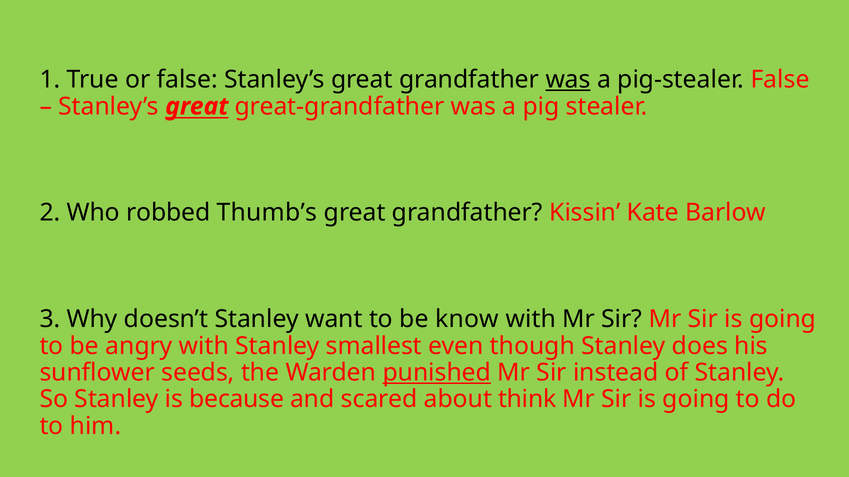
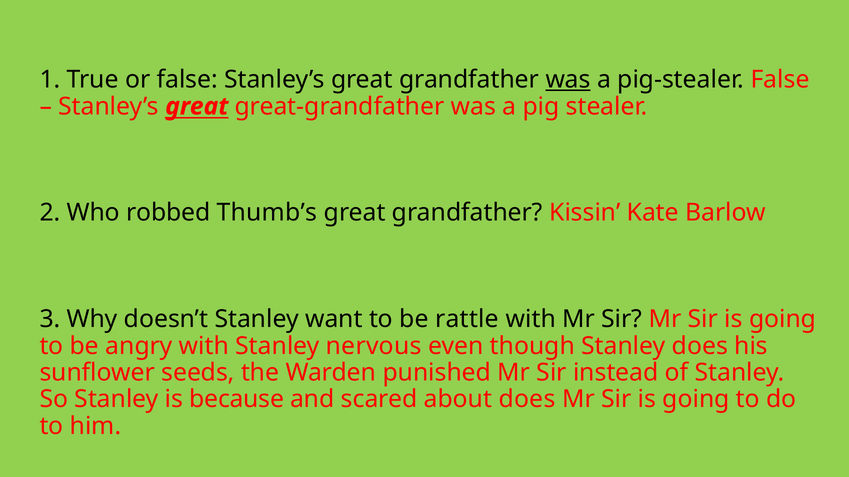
know: know -> rattle (467, 320)
smallest: smallest -> nervous (374, 346)
punished underline: present -> none (437, 373)
about think: think -> does (527, 400)
